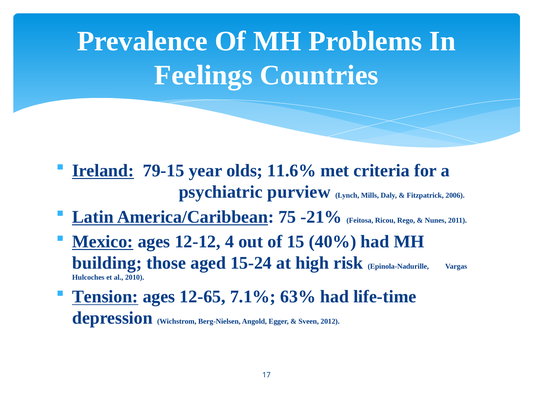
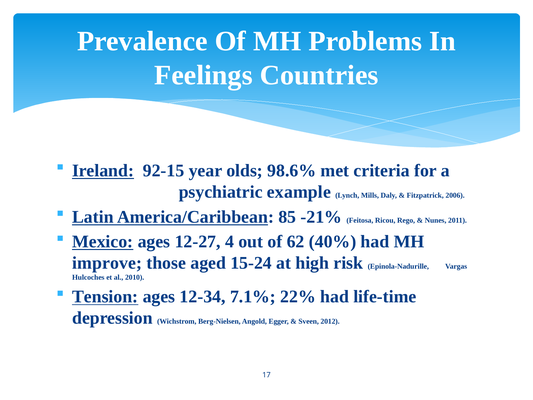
79-15: 79-15 -> 92-15 (164, 171)
11.6%: 11.6% -> 98.6% (292, 171)
purview: purview -> example (299, 192)
75: 75 -> 85 (287, 217)
12-12: 12-12 -> 12-27 (198, 242)
15: 15 -> 62 (296, 242)
building: building -> improve (107, 263)
12-65: 12-65 -> 12-34 (203, 297)
63%: 63% -> 22% (298, 297)
